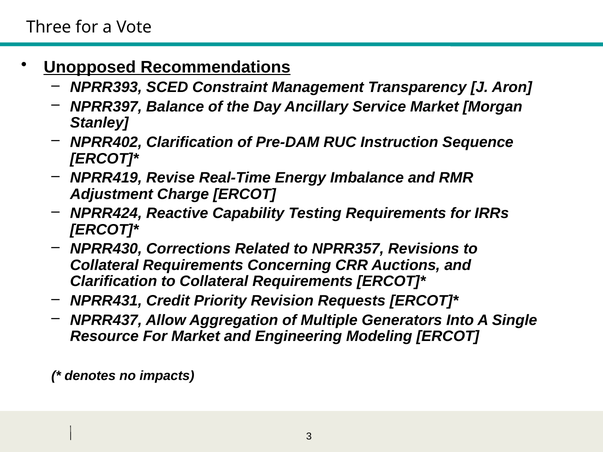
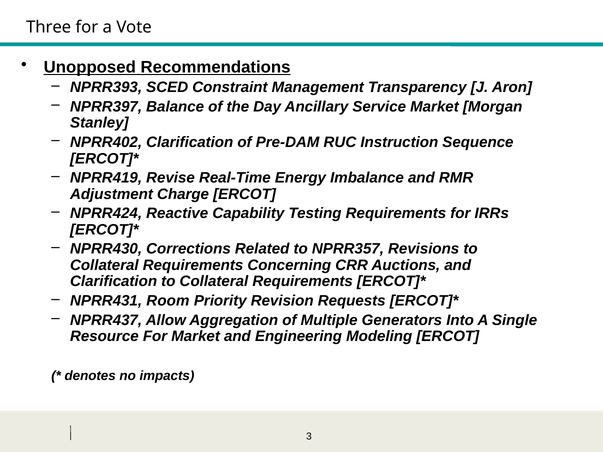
Credit: Credit -> Room (168, 301)
